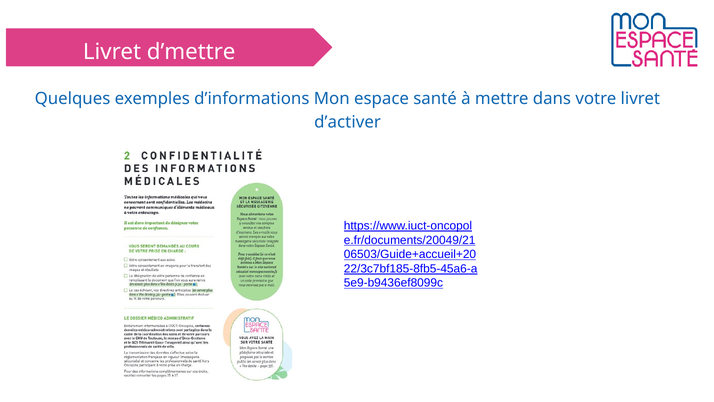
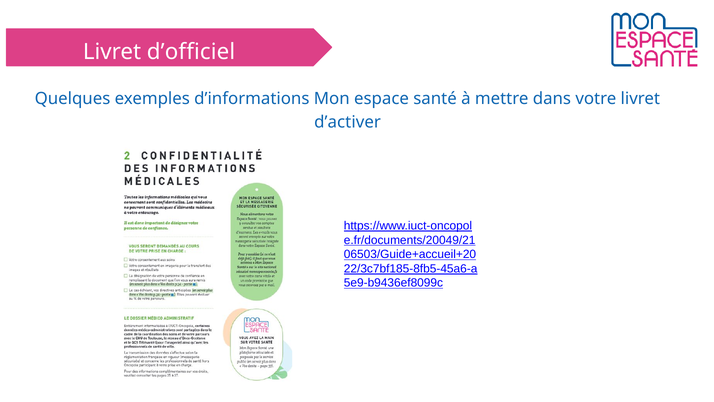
d’mettre: d’mettre -> d’officiel (191, 52)
